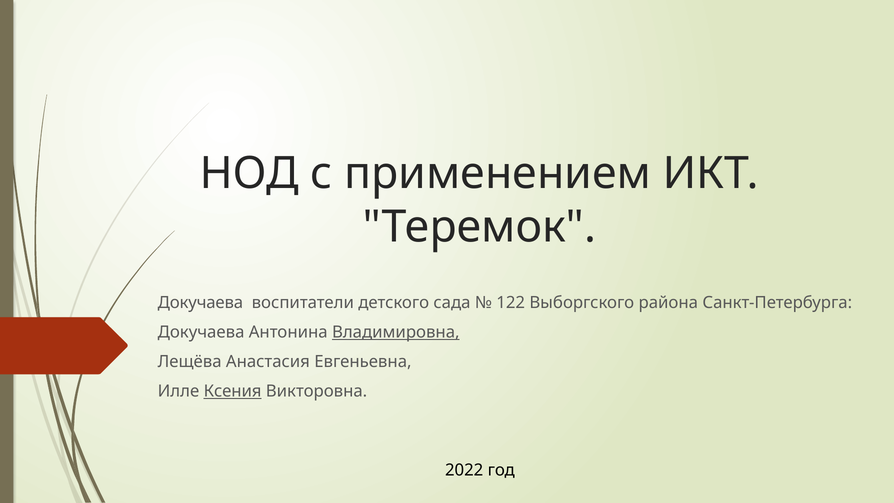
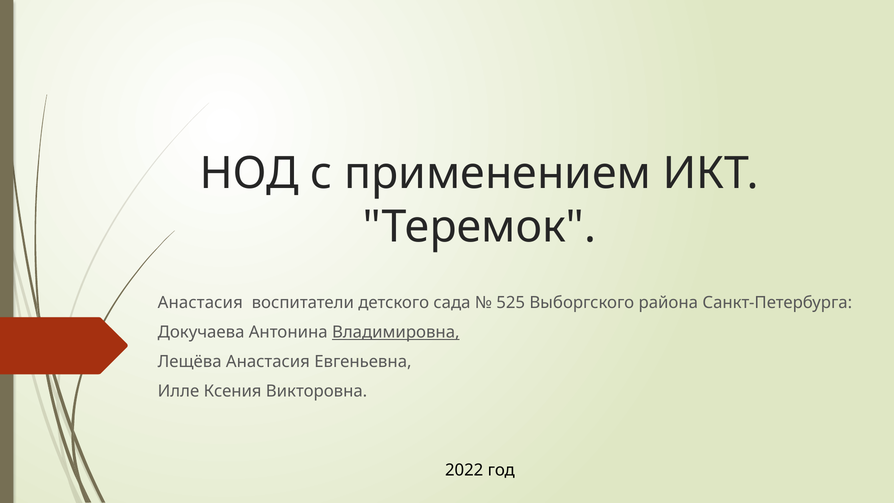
Докучаева: Докучаева -> Анастасия (200, 303)
122: 122 -> 525 (511, 303)
Ксения underline: present -> none (233, 391)
